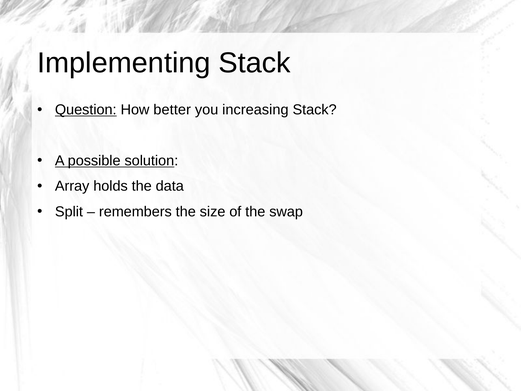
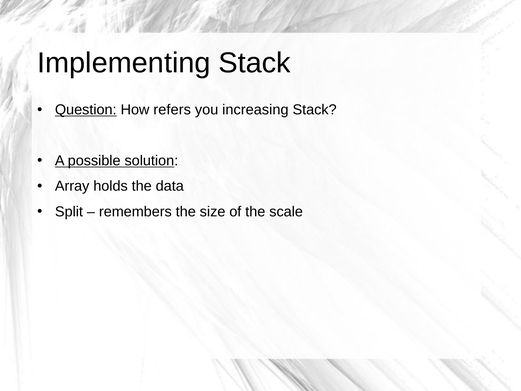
better: better -> refers (172, 110)
swap: swap -> scale (286, 211)
